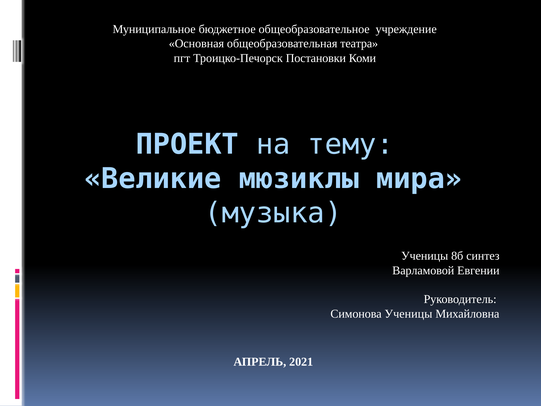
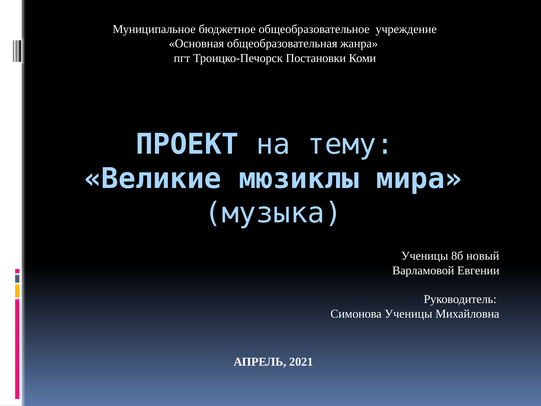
театра: театра -> жанра (359, 44)
синтез: синтез -> новый (483, 256)
